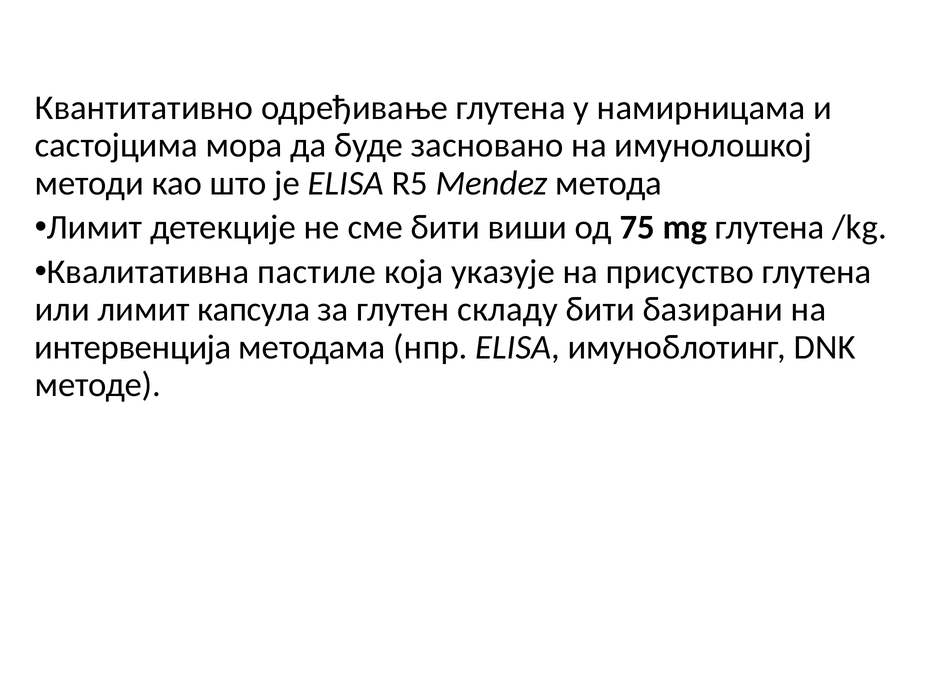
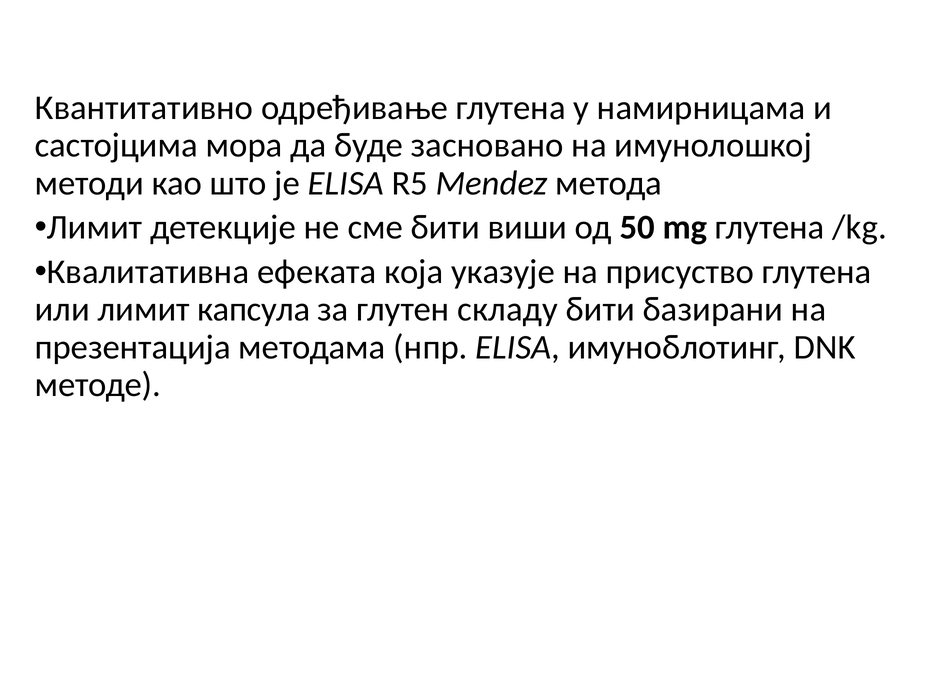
75: 75 -> 50 (637, 228)
пастиле: пастиле -> ефеката (317, 272)
интервенција: интервенција -> презентација (133, 347)
